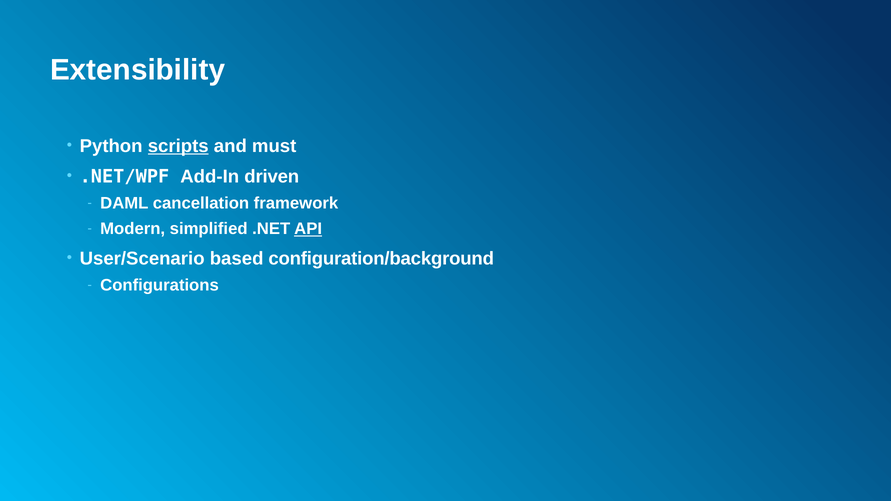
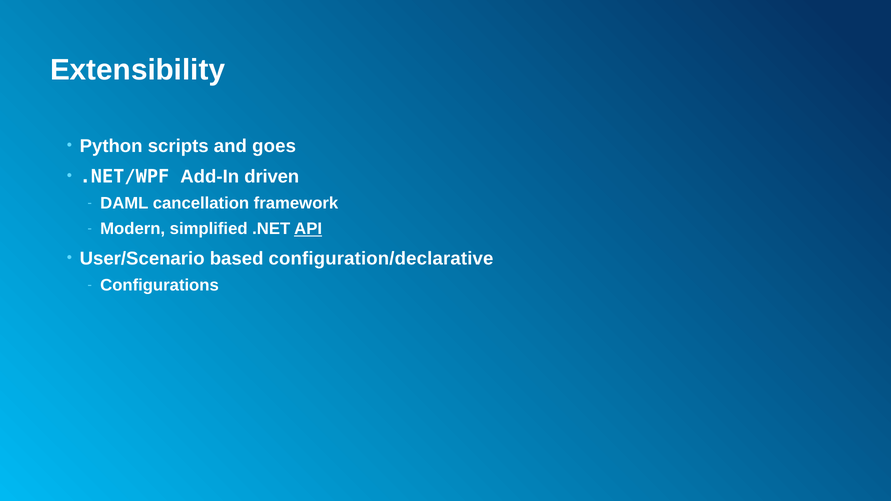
scripts underline: present -> none (178, 146)
must: must -> goes (274, 146)
configuration/background: configuration/background -> configuration/declarative (381, 259)
